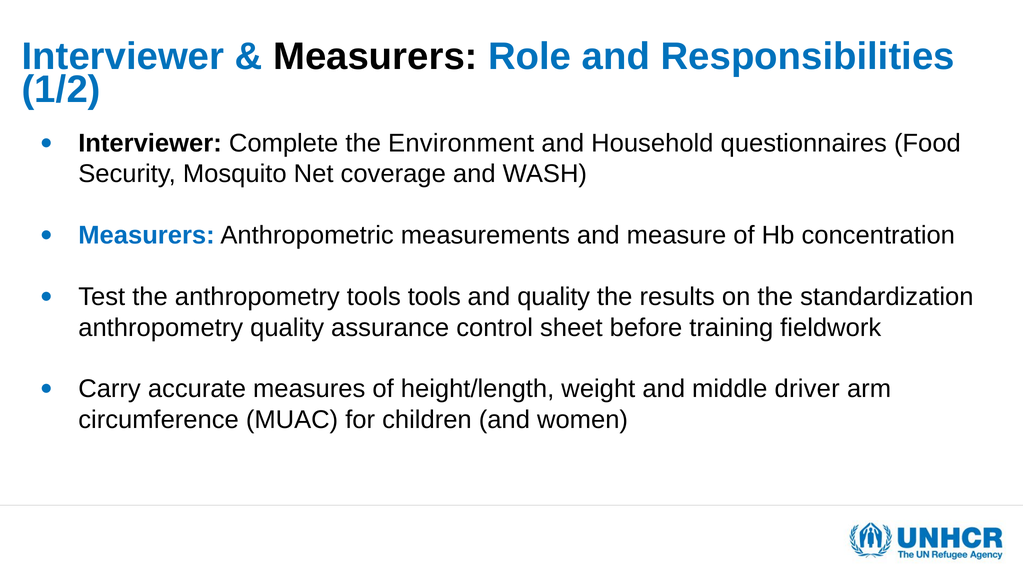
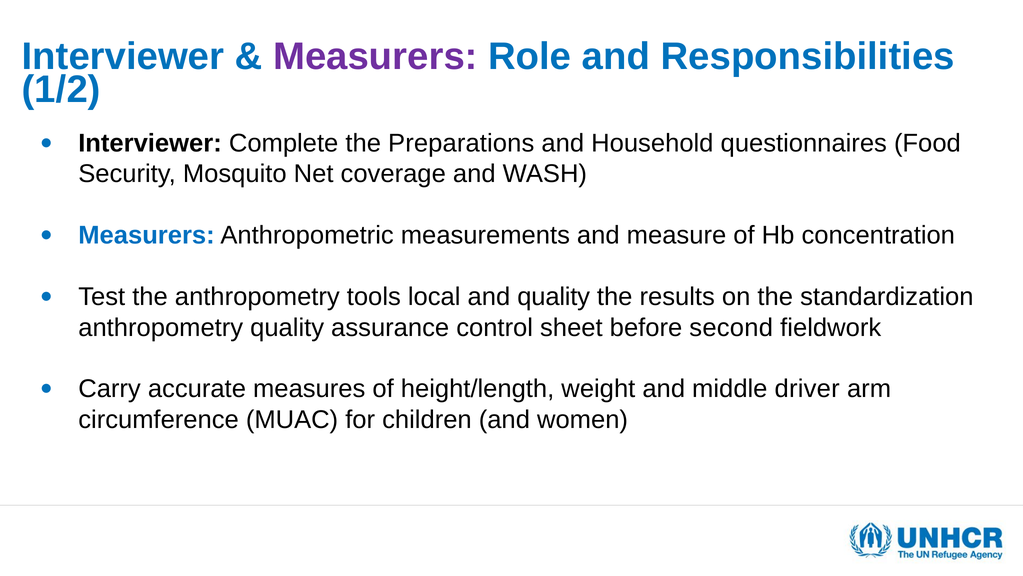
Measurers colour: black -> purple (375, 56)
Environment: Environment -> Preparations (461, 143)
tools tools: tools -> local (434, 297)
training: training -> second (731, 327)
